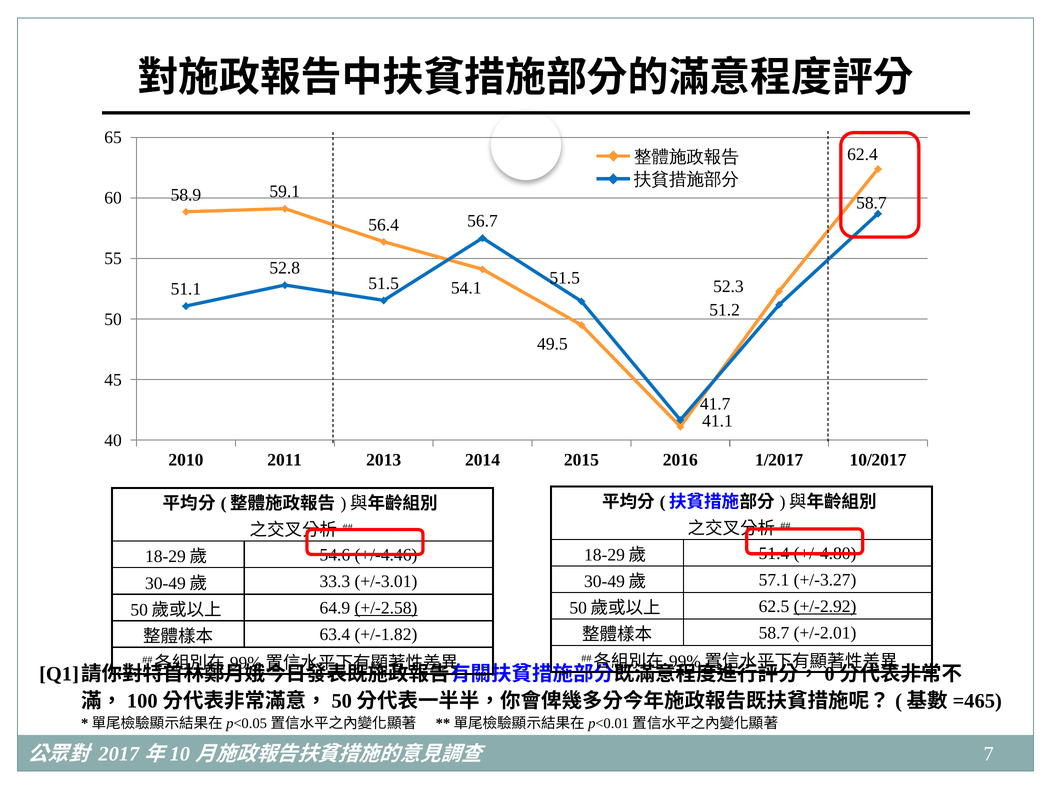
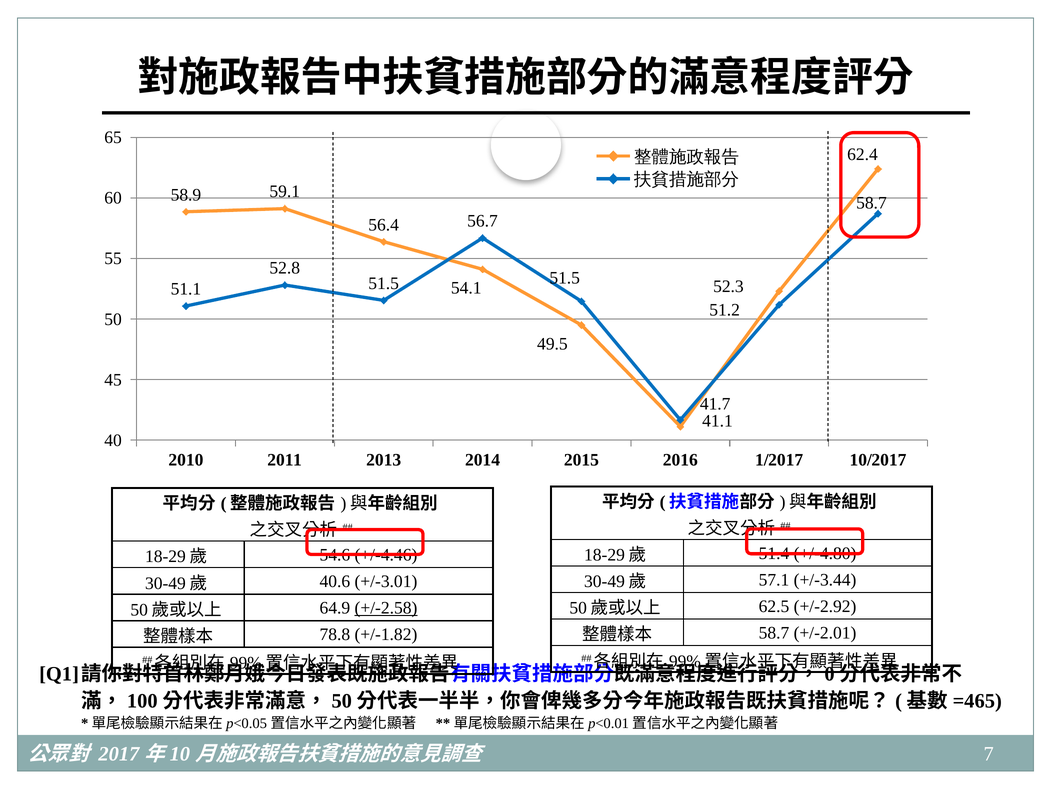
+/-3.27: +/-3.27 -> +/-3.44 (825, 580)
33.3: 33.3 -> 40.6 (335, 582)
+/-2.92 underline: present -> none (825, 606)
63.4: 63.4 -> 78.8 (335, 635)
